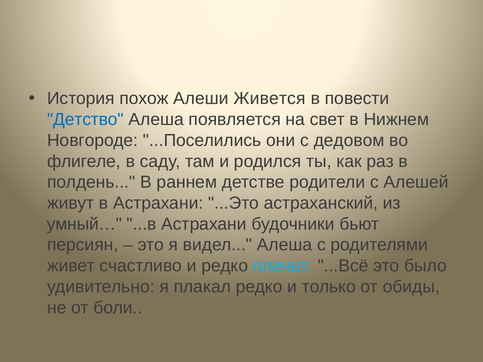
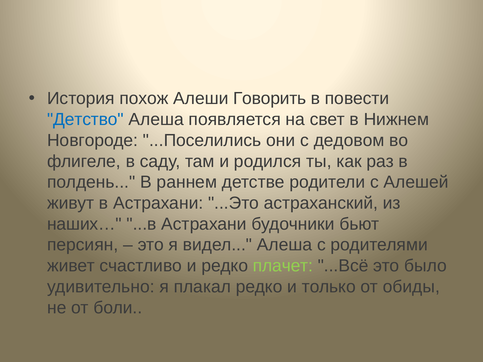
Живется: Живется -> Говорить (270, 99)
умный…: умный… -> наших… (84, 224)
плачет colour: light blue -> light green (283, 266)
